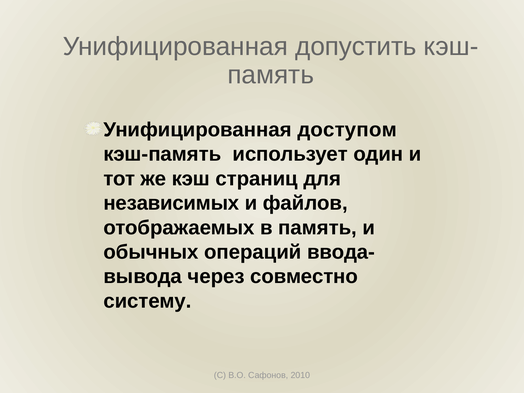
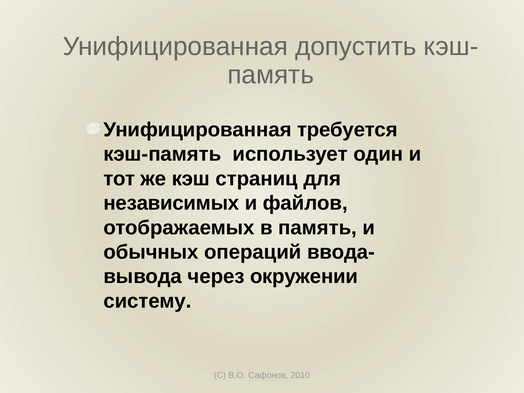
доступом: доступом -> требуется (347, 130)
совместно: совместно -> окружении (304, 277)
